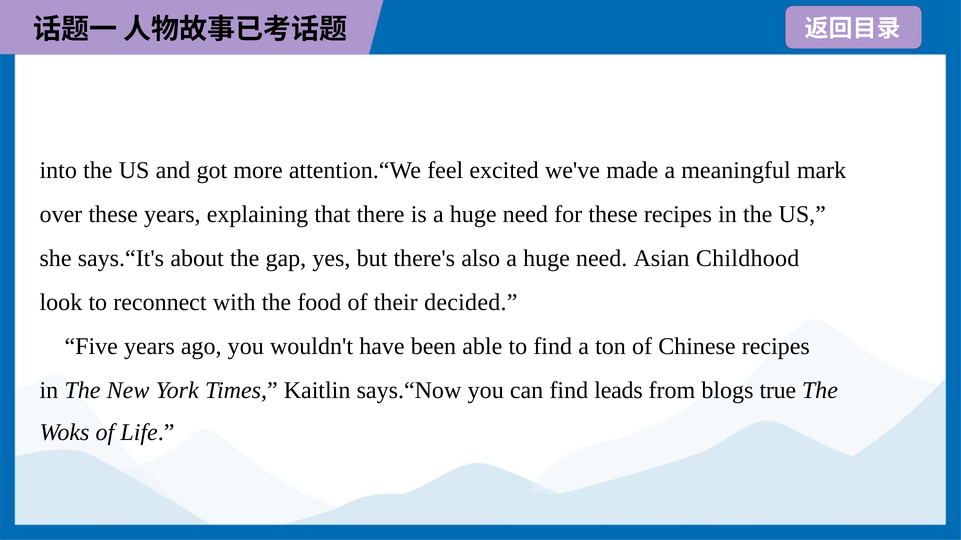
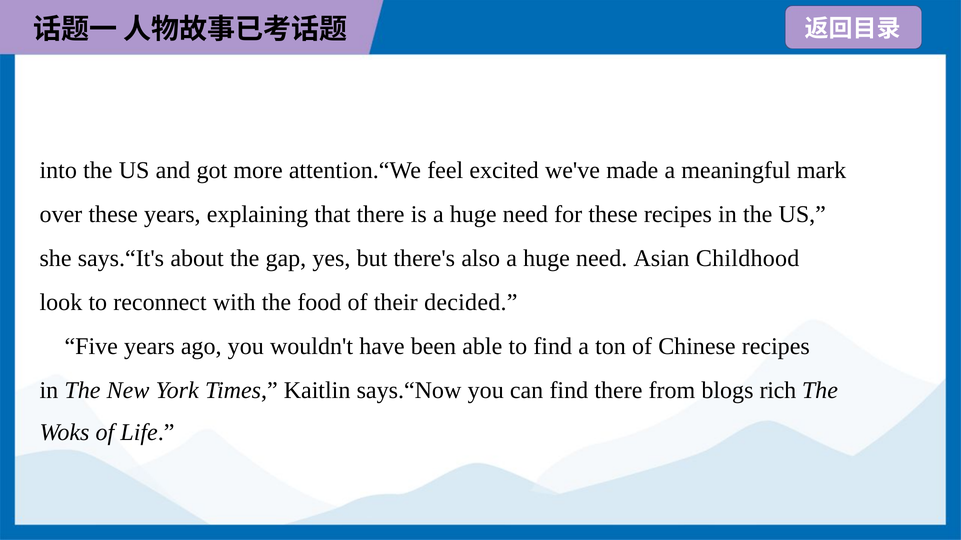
find leads: leads -> there (618, 391)
true: true -> rich (778, 391)
